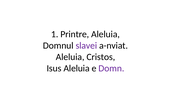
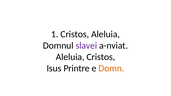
1 Printre: Printre -> Cristos (75, 34)
Isus Aleluia: Aleluia -> Printre (77, 68)
Domn colour: purple -> orange (111, 68)
